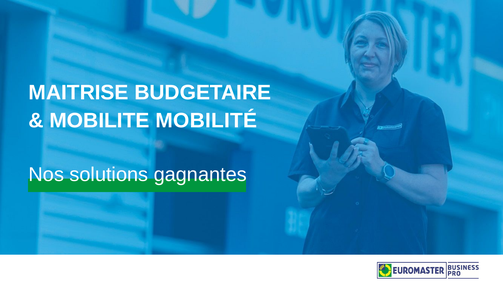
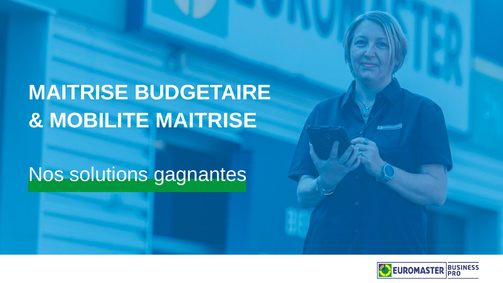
MOBILITE MOBILITÉ: MOBILITÉ -> MAITRISE (206, 121)
